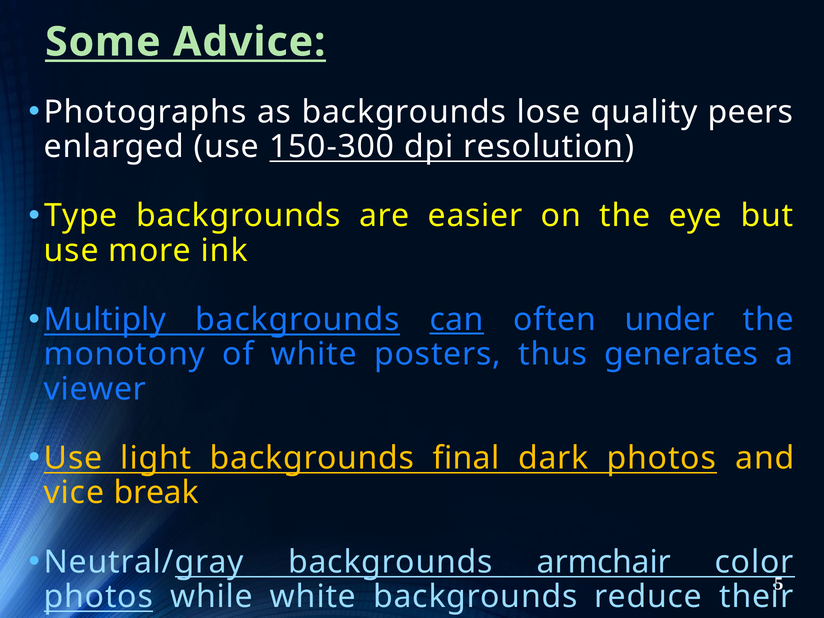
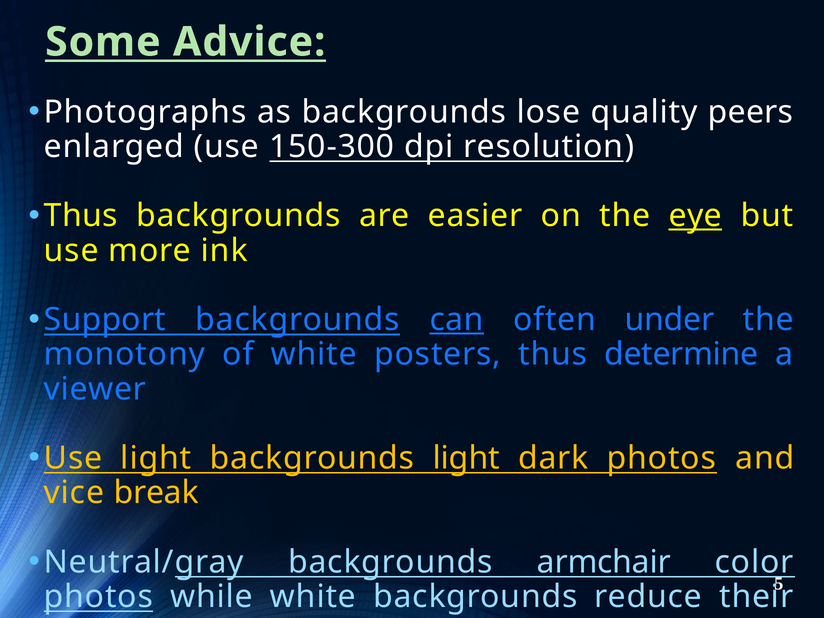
Type: Type -> Thus (81, 216)
eye underline: none -> present (695, 216)
Multiply: Multiply -> Support (105, 320)
generates: generates -> determine (681, 354)
backgrounds final: final -> light (466, 458)
